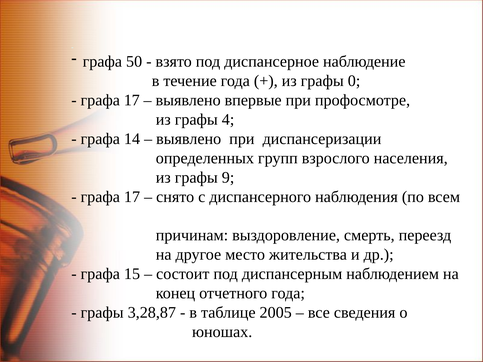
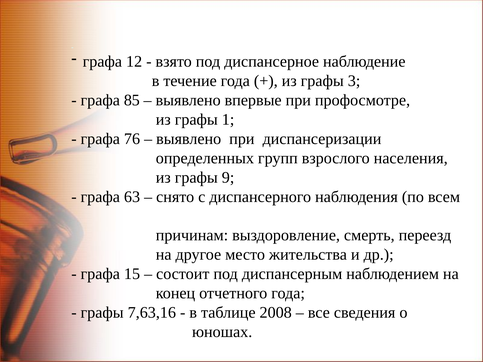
50: 50 -> 12 (134, 62)
0: 0 -> 3 (354, 81)
17: 17 -> 85 (132, 100)
4: 4 -> 1 (228, 120)
14: 14 -> 76 (132, 139)
17: 17 -> 63 (132, 197)
3,28,87: 3,28,87 -> 7,63,16 (152, 313)
2005: 2005 -> 2008 (276, 313)
